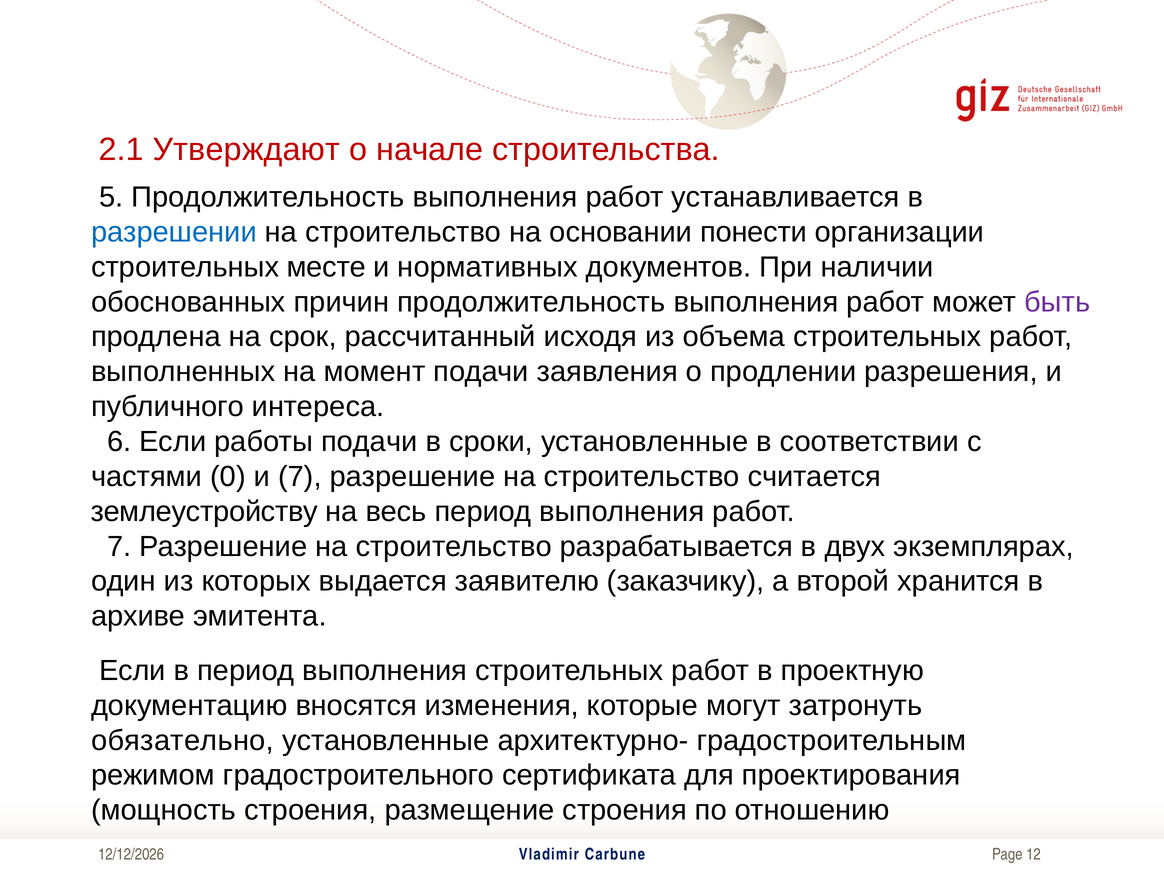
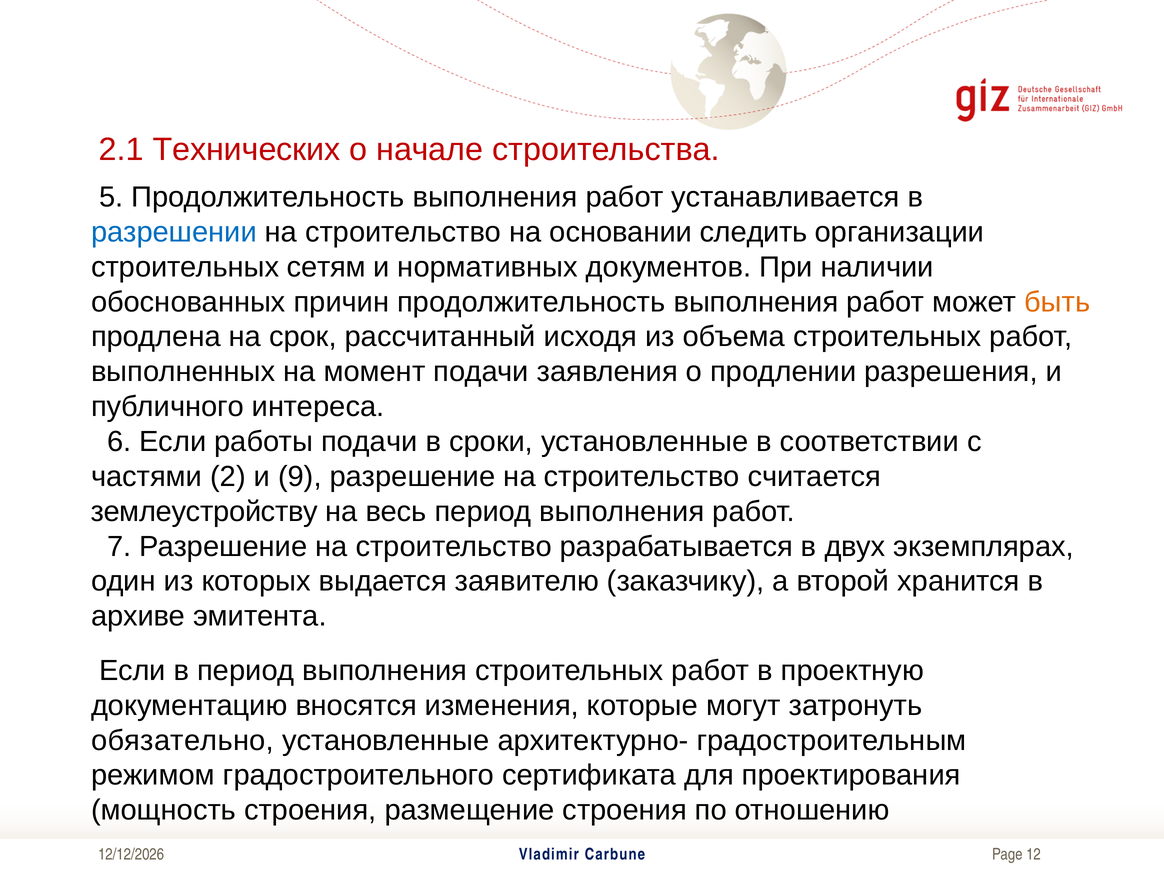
Утверждают: Утверждают -> Технических (247, 149)
понести: понести -> следить (754, 232)
месте: месте -> сетям (326, 267)
быть colour: purple -> orange (1057, 302)
0: 0 -> 2 (228, 477)
и 7: 7 -> 9 (300, 477)
